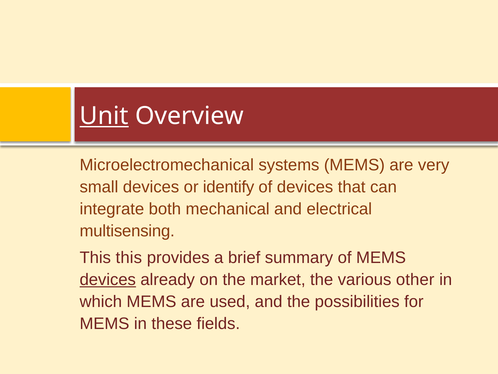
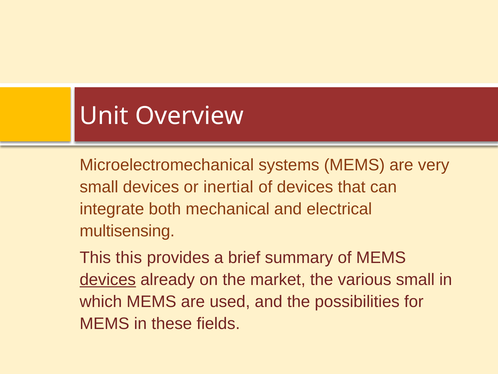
Unit underline: present -> none (104, 116)
identify: identify -> inertial (228, 187)
various other: other -> small (415, 279)
